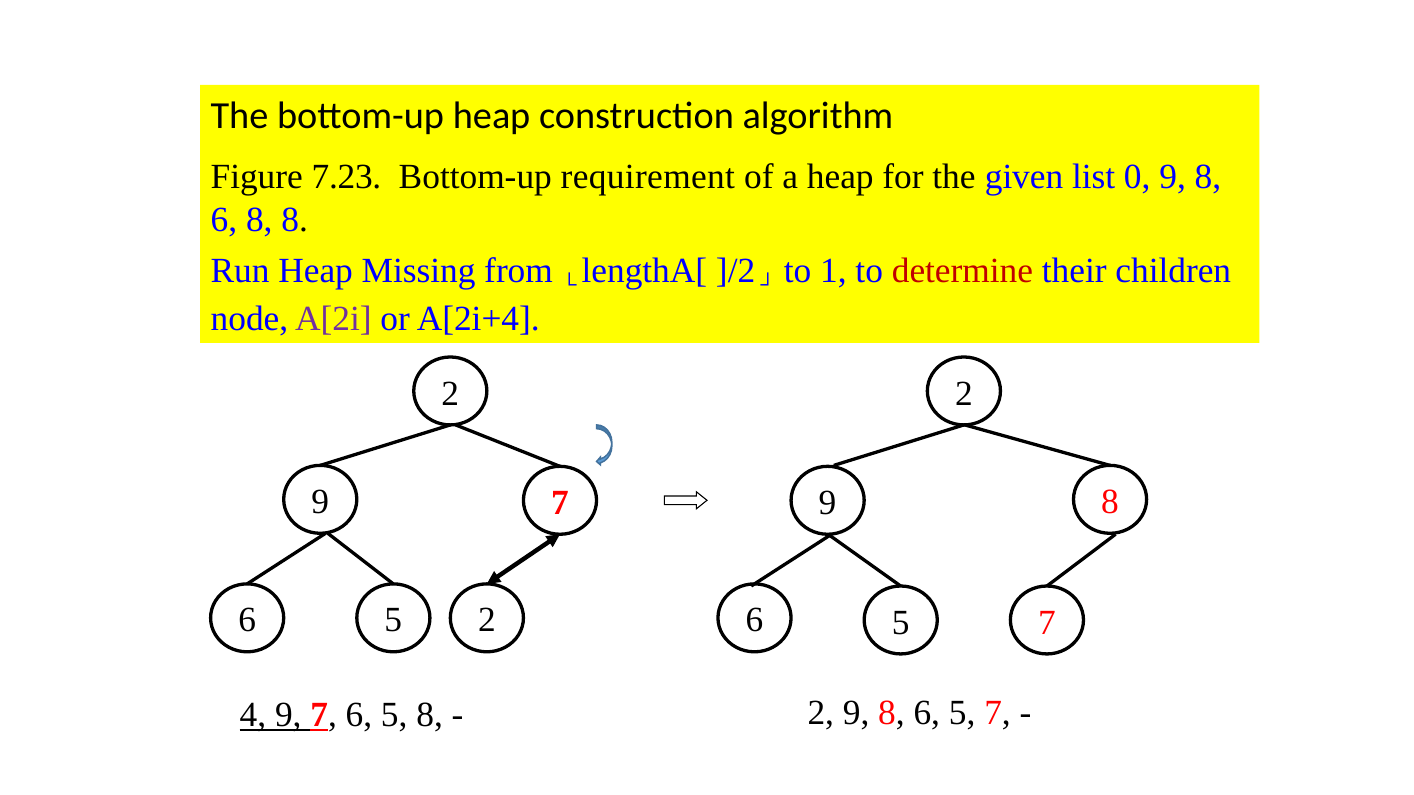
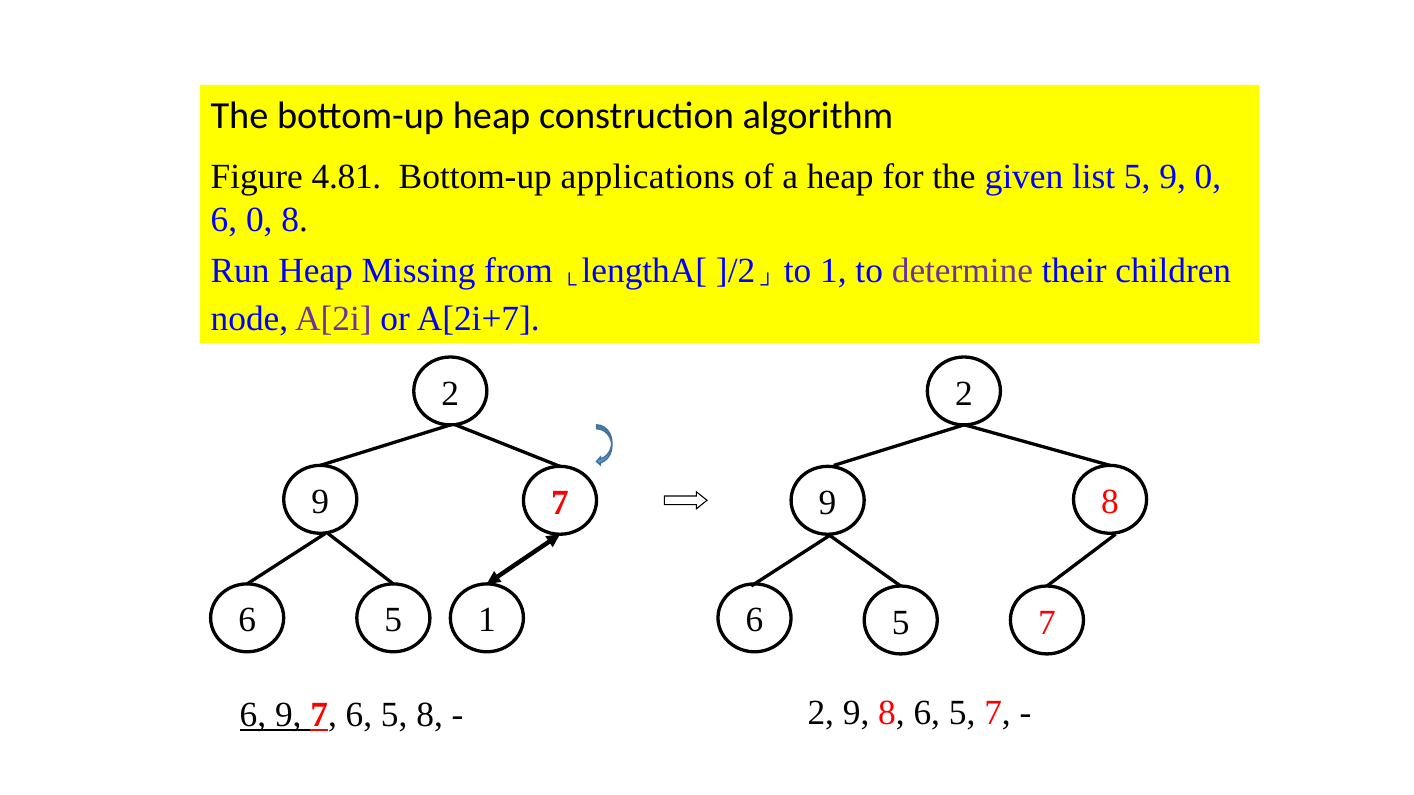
7.23: 7.23 -> 4.81 (347, 177)
requirement: requirement -> applications (648, 177)
list 0: 0 -> 5 (1137, 177)
8: 8 -> 0 (1208, 177)
6 8: 8 -> 0 (259, 220)
determine colour: red -> purple (962, 271)
A[2i+4: A[2i+4 -> A[2i+7 (478, 319)
5 2: 2 -> 1 (487, 621)
4: 4 -> 6 (253, 715)
